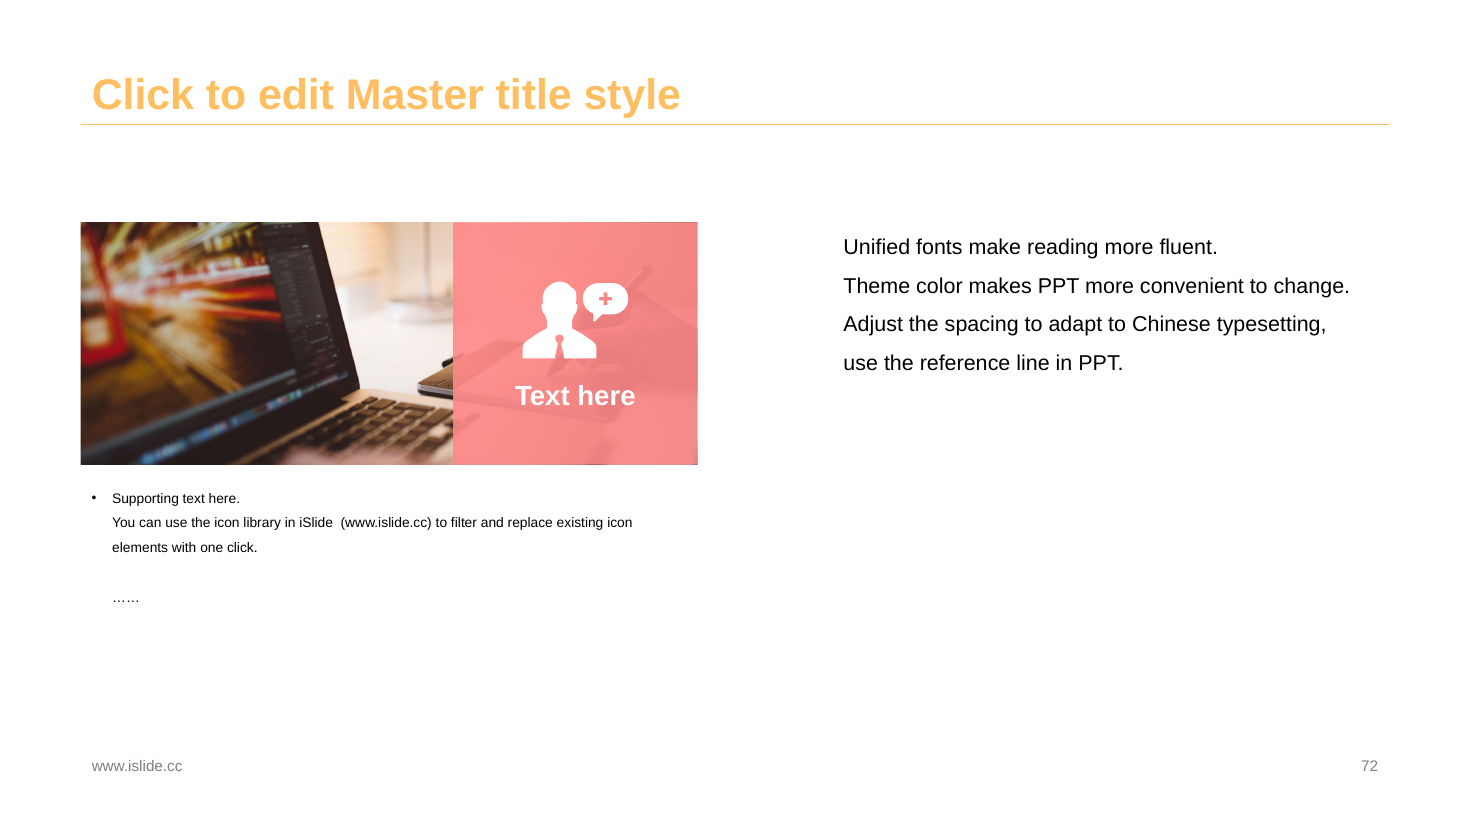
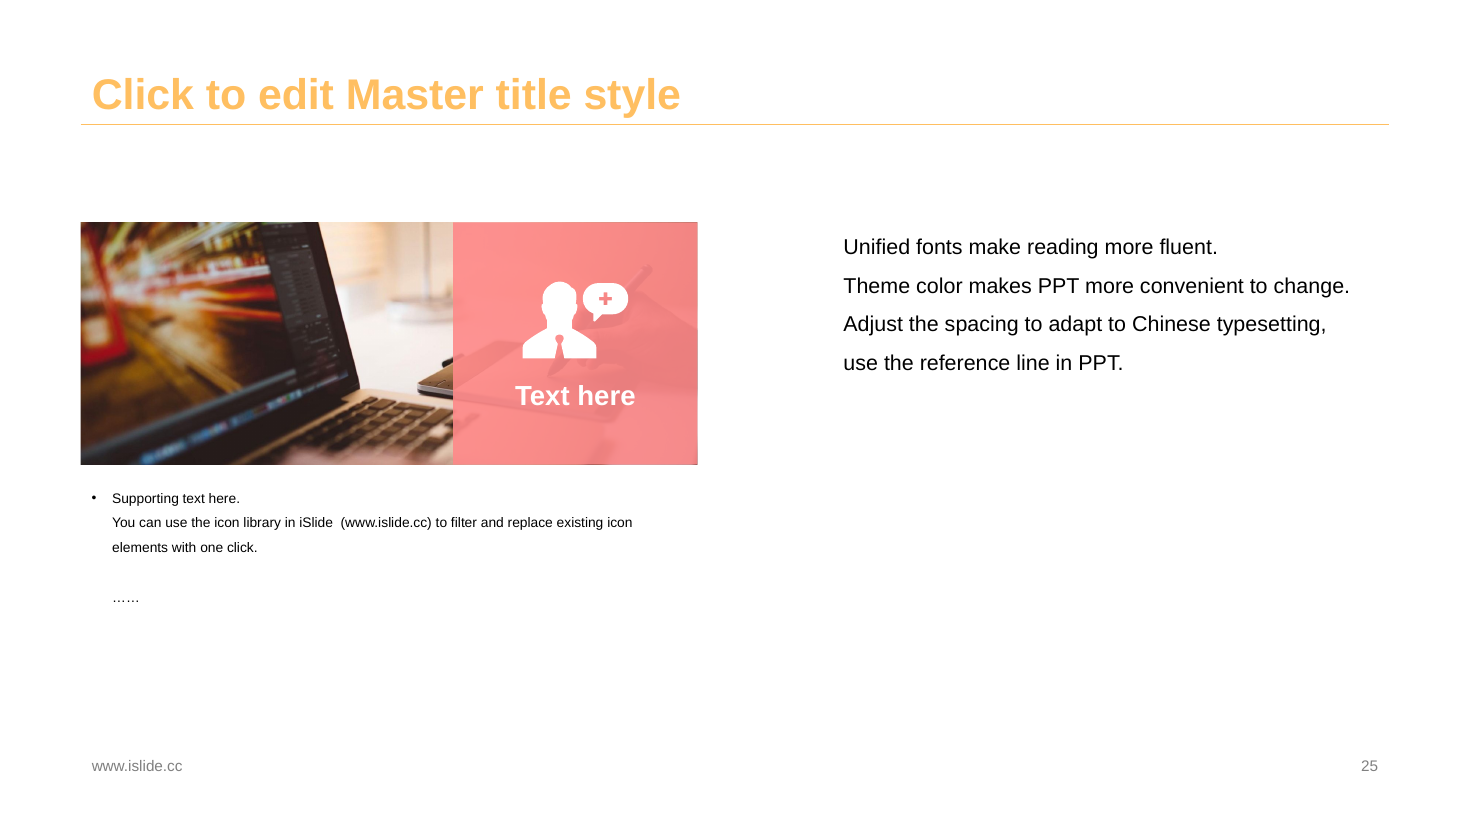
72: 72 -> 25 (1370, 766)
